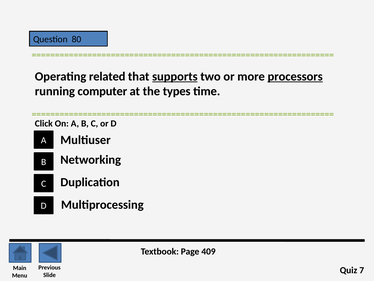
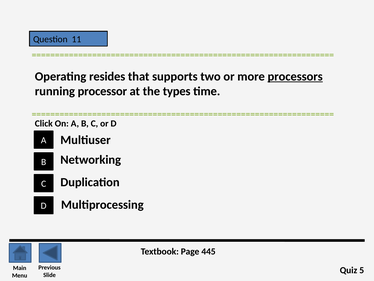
80: 80 -> 11 (76, 39)
related: related -> resides (107, 76)
supports underline: present -> none (175, 76)
computer: computer -> processor (102, 91)
409: 409 -> 445 (209, 251)
7: 7 -> 5 (362, 270)
